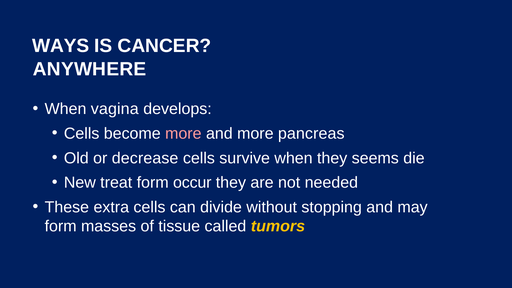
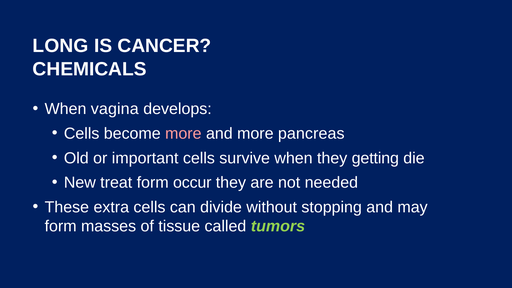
WAYS: WAYS -> LONG (61, 46)
ANYWHERE: ANYWHERE -> CHEMICALS (90, 69)
decrease: decrease -> important (145, 158)
seems: seems -> getting (375, 158)
tumors colour: yellow -> light green (278, 226)
